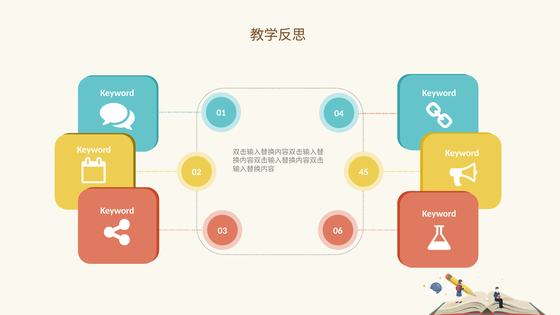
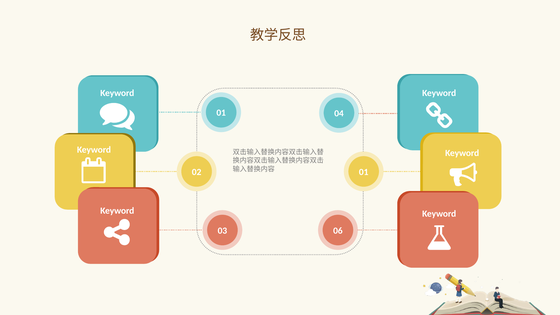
02 45: 45 -> 01 (364, 172)
